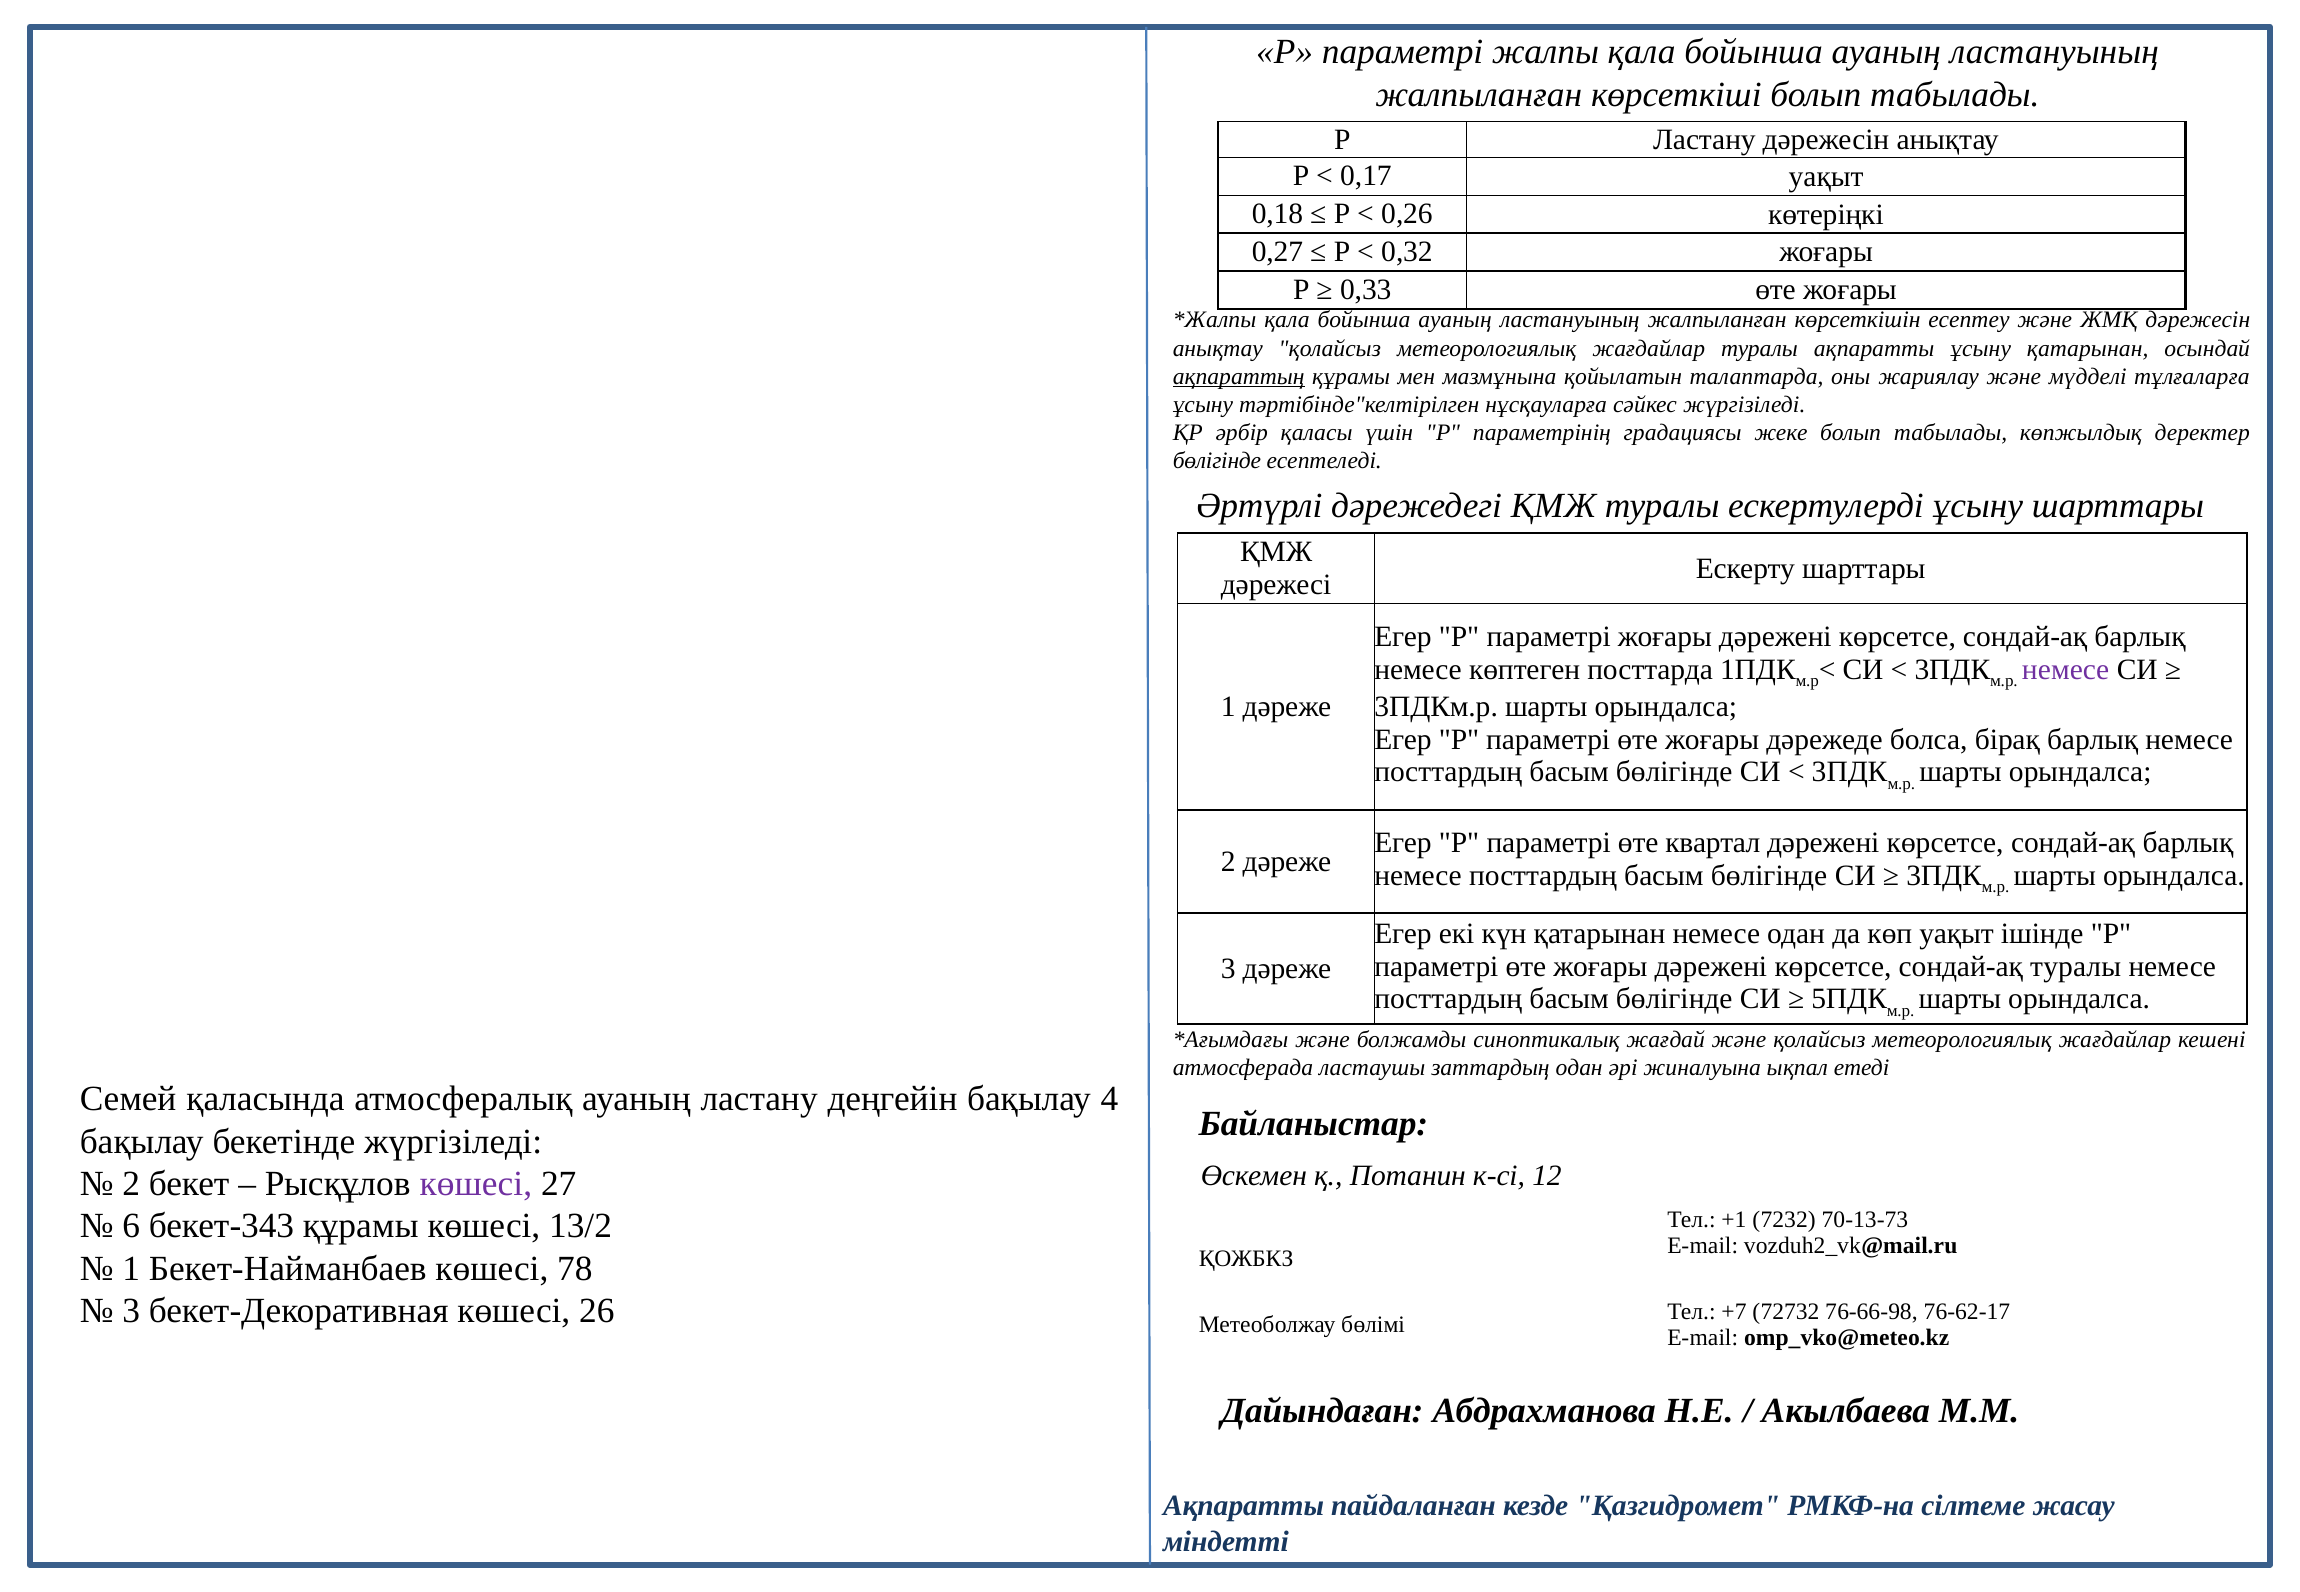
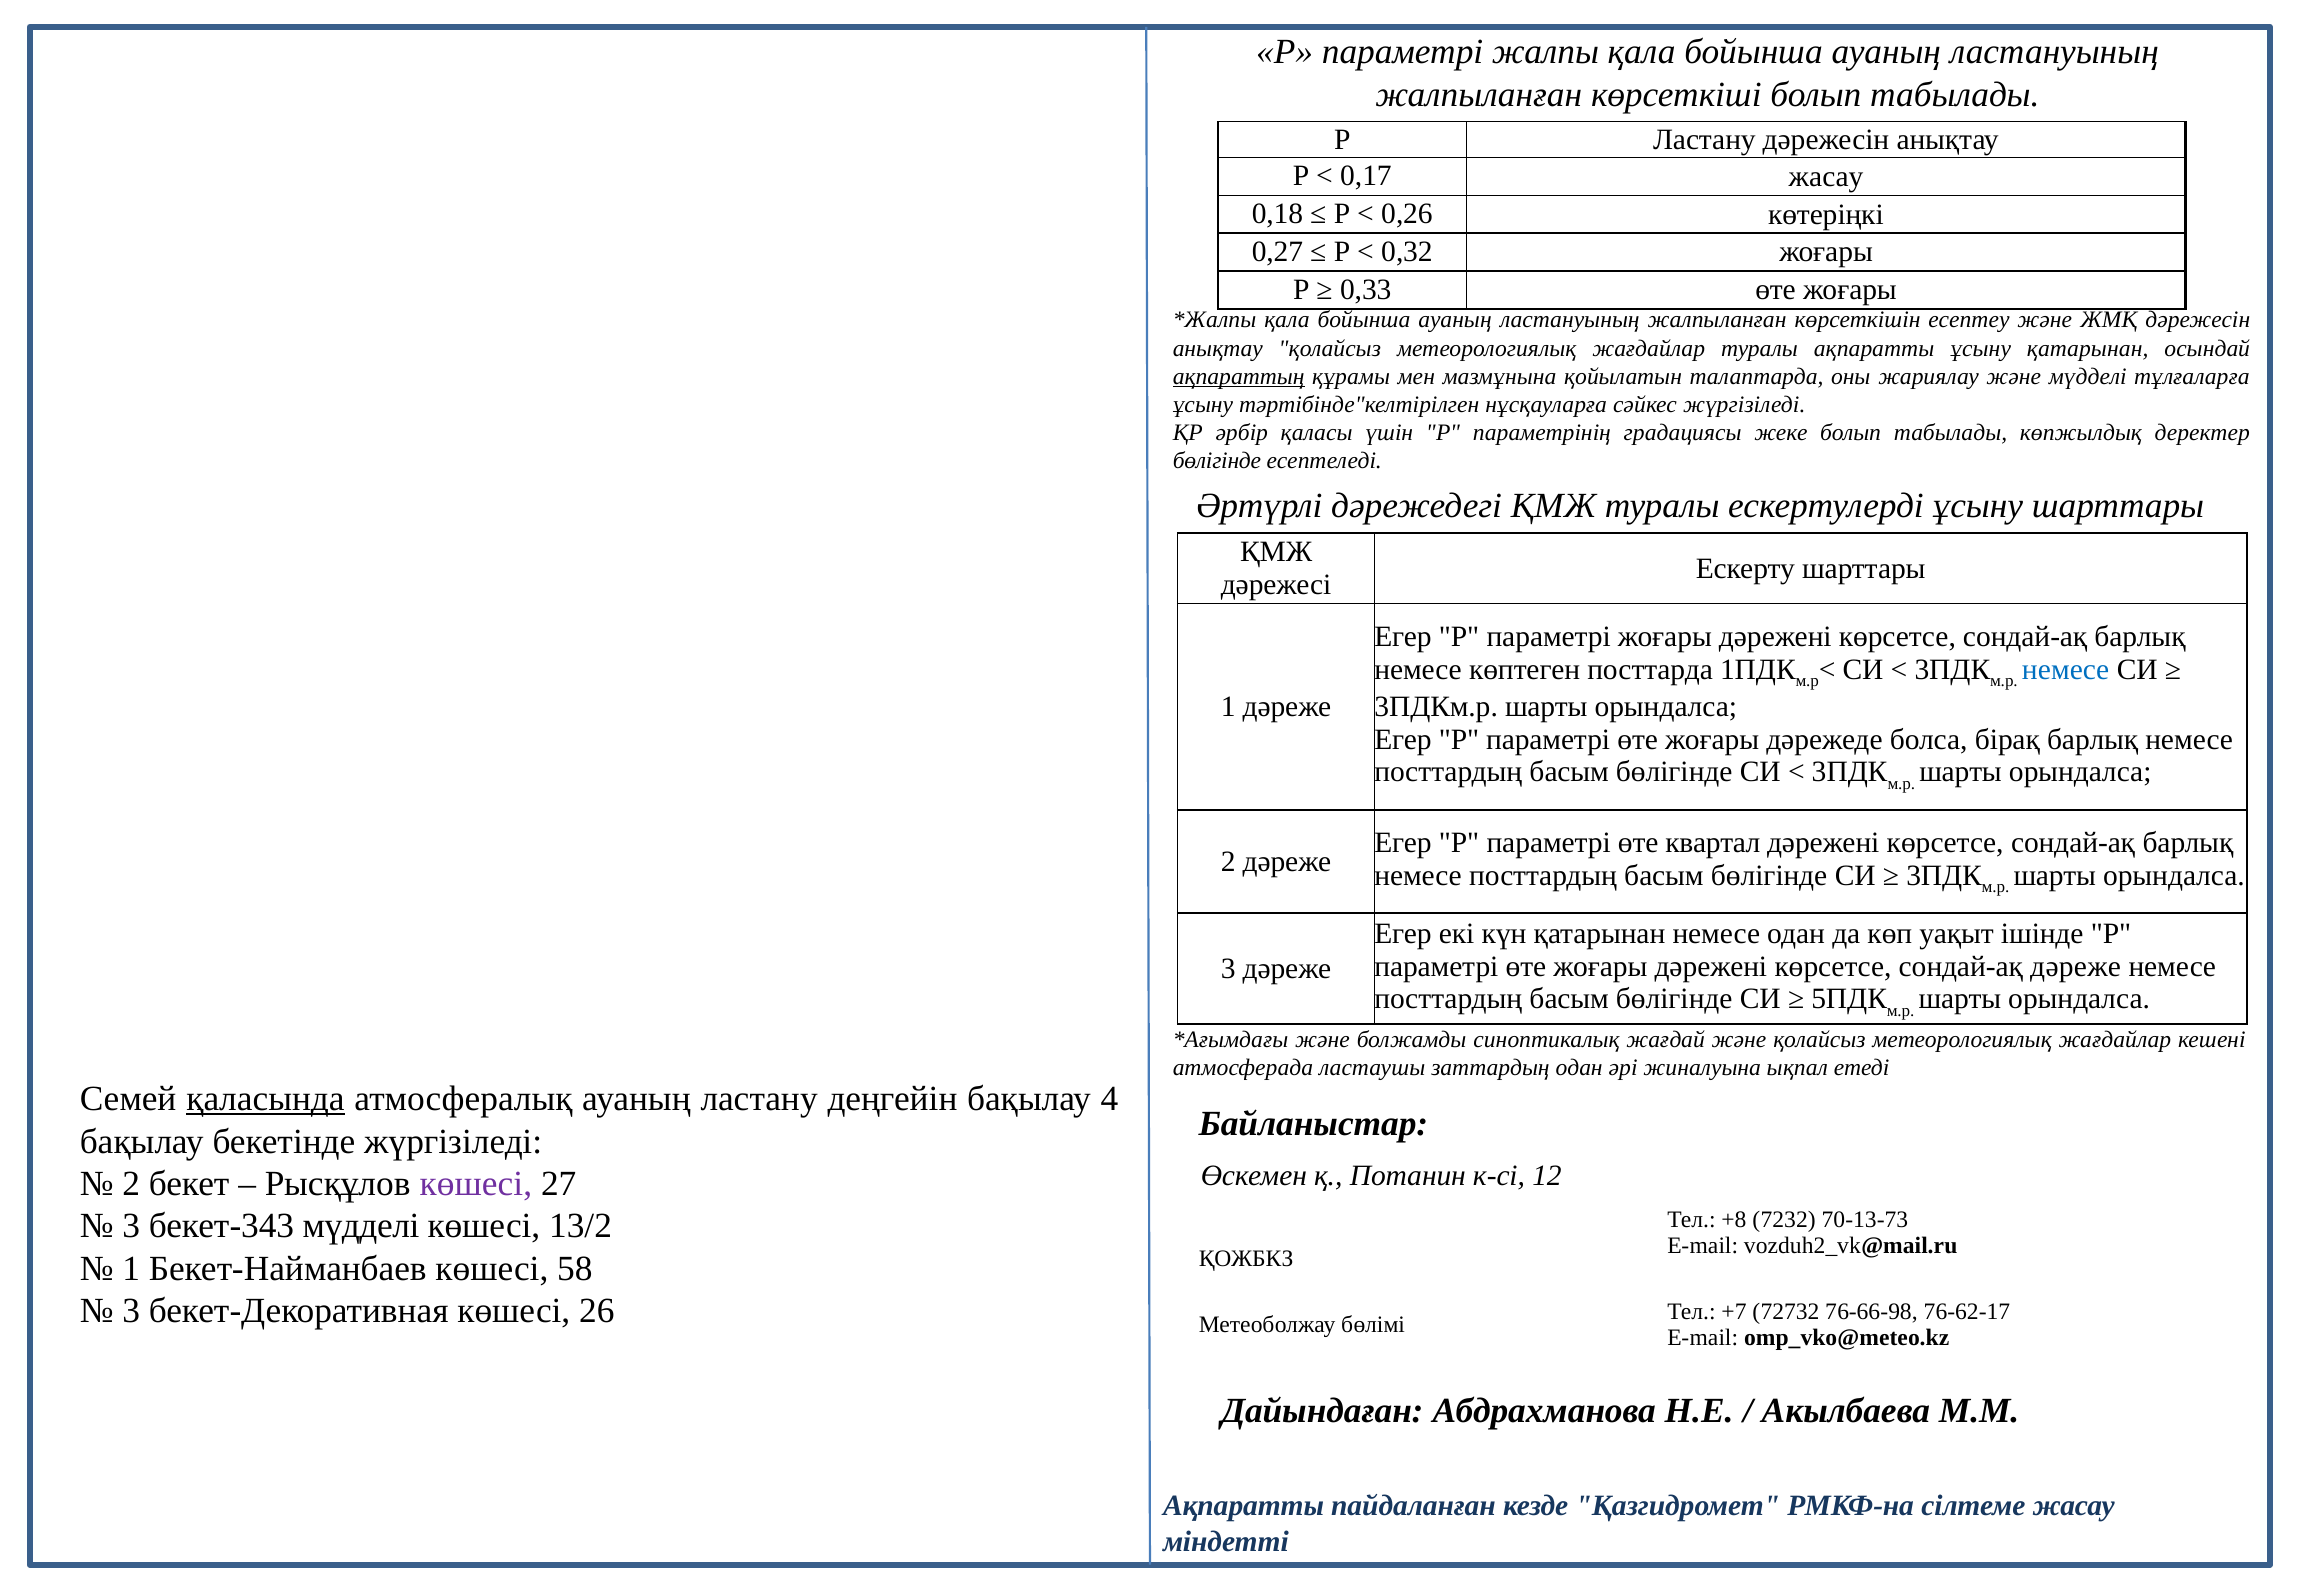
0,17 уақыт: уақыт -> жасау (1826, 176)
немесе colour: purple -> blue (2066, 670)
сондай-ақ туралы: туралы -> дәреже (2076, 967)
қаласында underline: none -> present (265, 1099)
+1: +1 -> +8 (1734, 1220)
6: 6 -> 3 (131, 1227)
бекет-343 құрамы: құрамы -> мүдделі (361, 1227)
78: 78 -> 58 (575, 1269)
